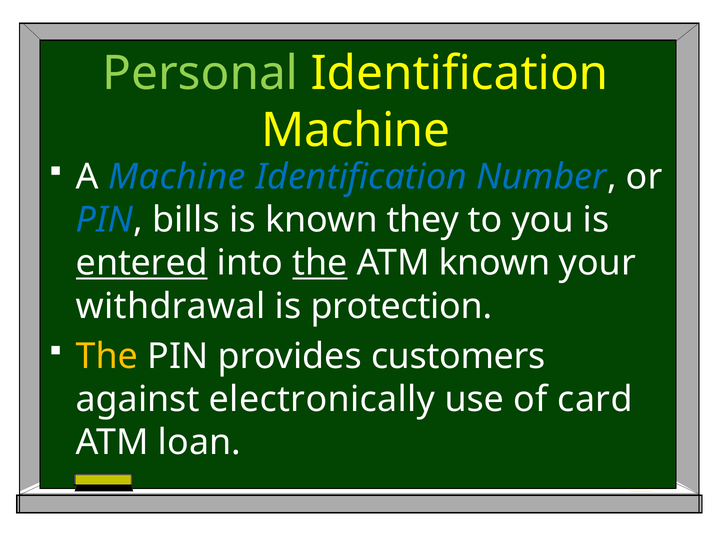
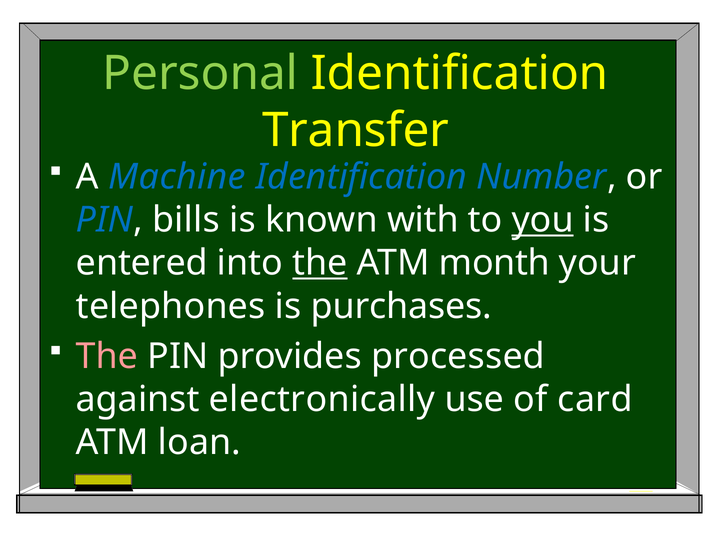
Machine: Machine -> Transfer (356, 131)
they: they -> with (423, 220)
you underline: none -> present (543, 220)
entered underline: present -> none (142, 263)
ATM known: known -> month (495, 263)
withdrawal: withdrawal -> telephones (171, 306)
protection: protection -> purchases (401, 306)
The colour: yellow -> pink (107, 356)
customers: customers -> processed (458, 356)
